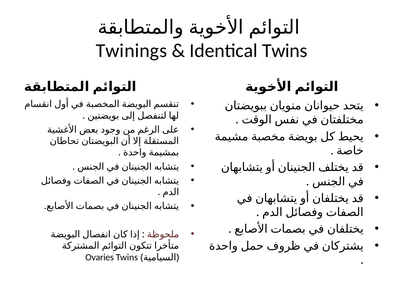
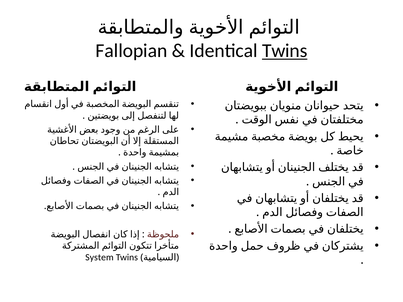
Twinings: Twinings -> Fallopian (132, 51)
Twins underline: none -> present (285, 51)
Ovaries: Ovaries -> System (99, 257)
